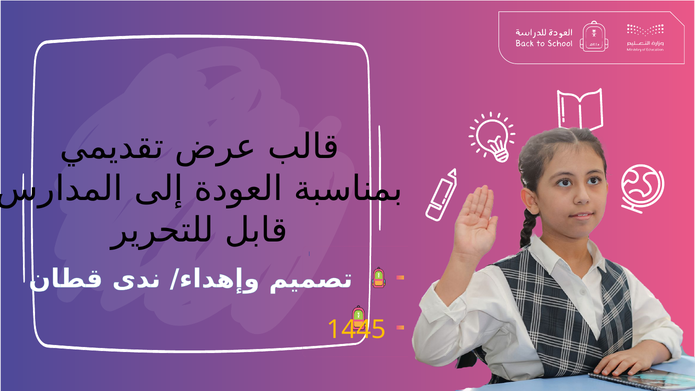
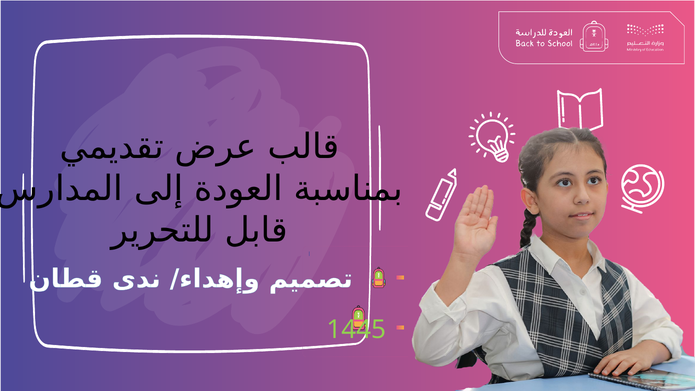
1445 colour: yellow -> light green (356, 329)
